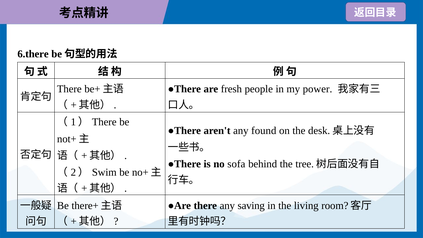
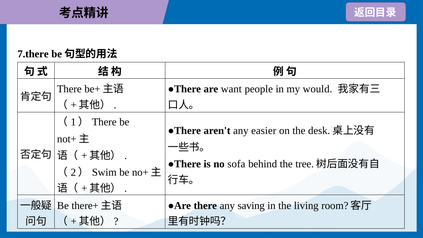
6.there: 6.there -> 7.there (33, 54)
fresh: fresh -> want (231, 89)
power: power -> would (318, 89)
found: found -> easier (264, 131)
